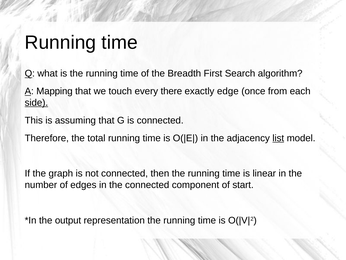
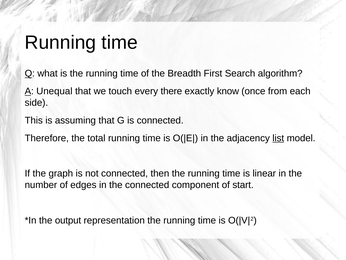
Mapping: Mapping -> Unequal (54, 91)
edge: edge -> know (228, 91)
side underline: present -> none (36, 102)
